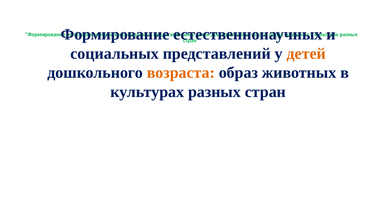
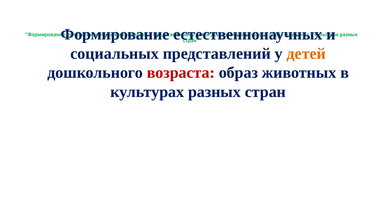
возраста colour: orange -> red (181, 73)
